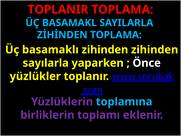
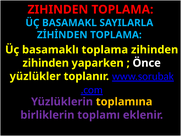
TOPLANIR: TOPLANIR -> ZIHINDEN (58, 10)
basamaklı zihinden: zihinden -> toplama (105, 50)
sayılarla: sayılarla -> zihinden (46, 63)
toplamına colour: light blue -> yellow (124, 102)
